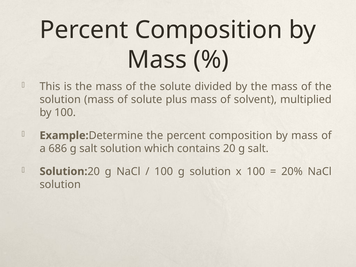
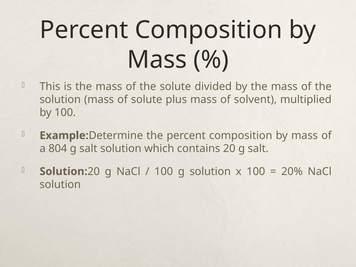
686: 686 -> 804 (58, 149)
